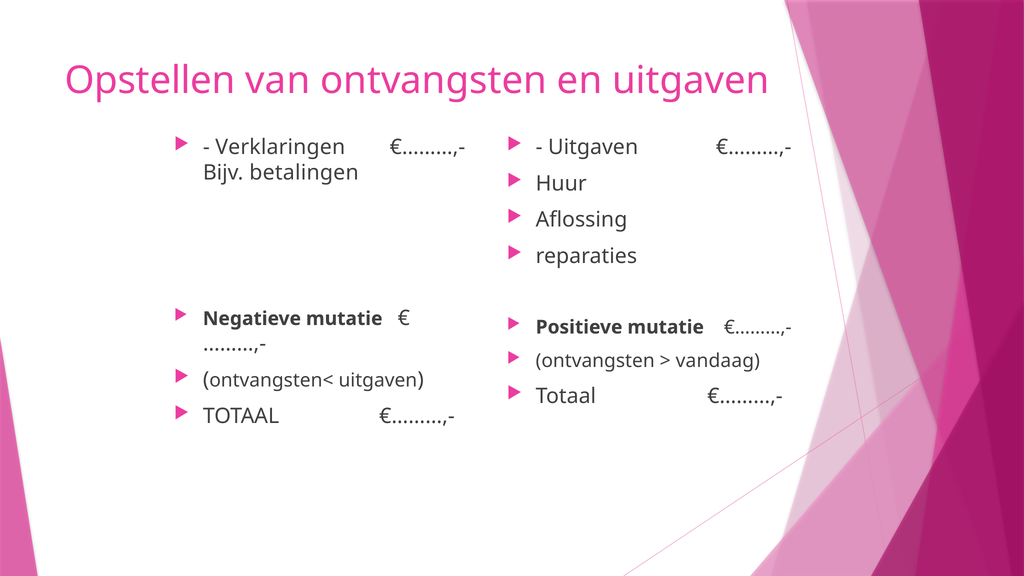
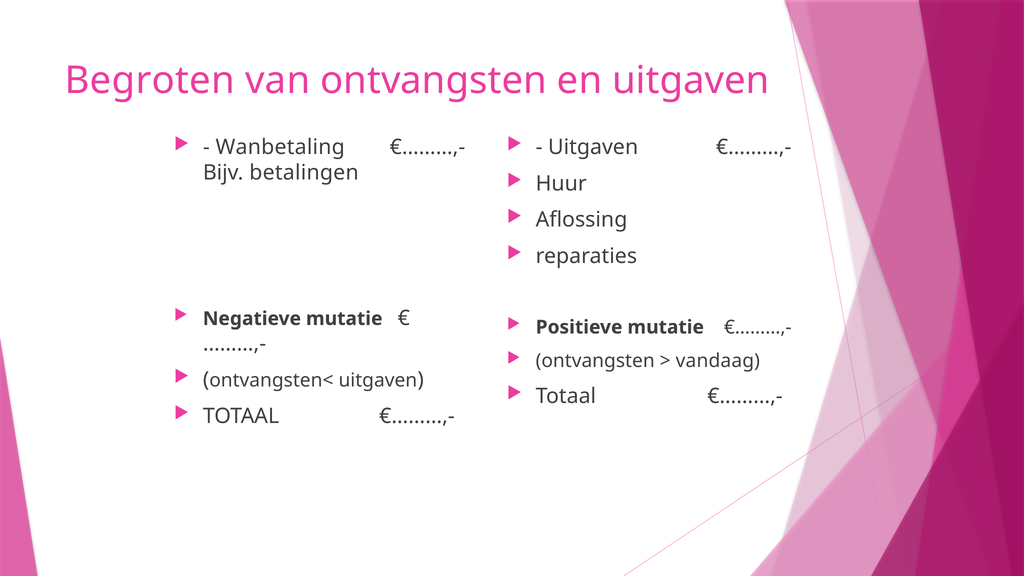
Opstellen: Opstellen -> Begroten (150, 81)
Verklaringen: Verklaringen -> Wanbetaling (280, 147)
